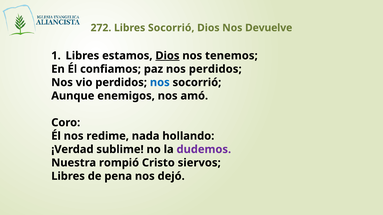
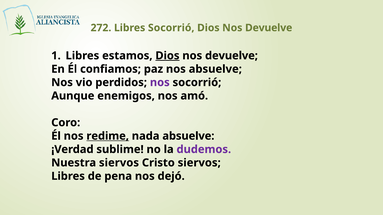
tenemos: tenemos -> devuelve (231, 56)
nos perdidos: perdidos -> absuelve (215, 69)
nos colour: blue -> purple (160, 83)
redime underline: none -> present (108, 136)
nada hollando: hollando -> absuelve (188, 136)
Nuestra rompió: rompió -> siervos (119, 163)
